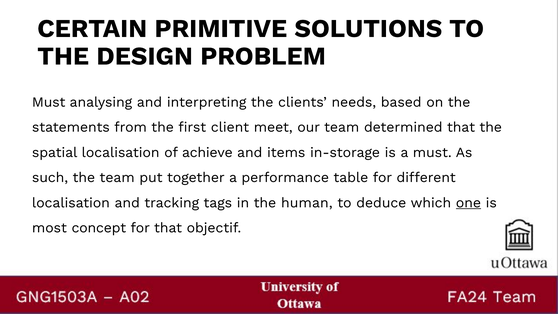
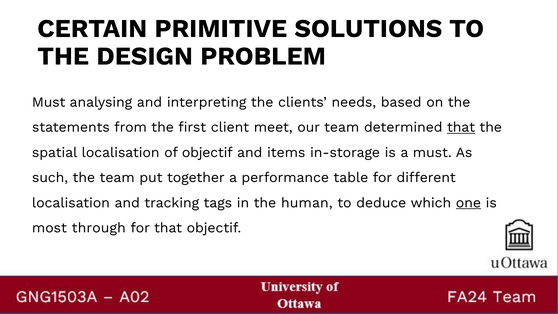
that underline: none -> present (461, 127)
of achieve: achieve -> objectif (207, 152)
concept: concept -> through (99, 228)
